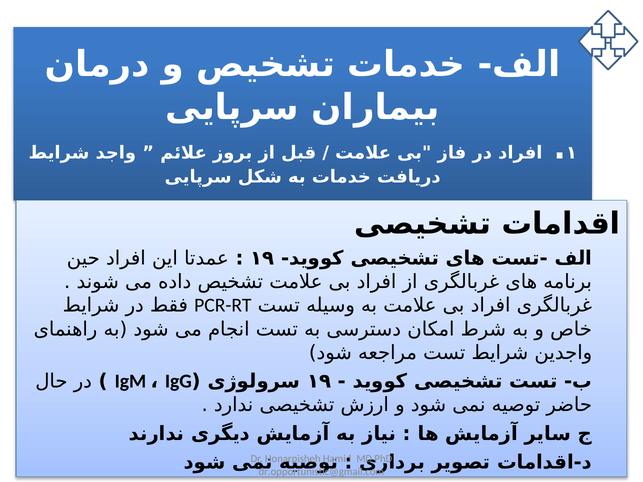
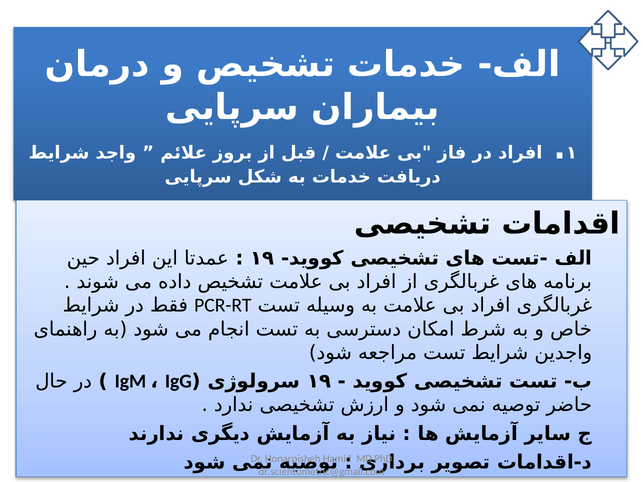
dr.opportunistic@gmail.com: dr.opportunistic@gmail.com -> dr.scientometric@gmail.com (321, 472)
